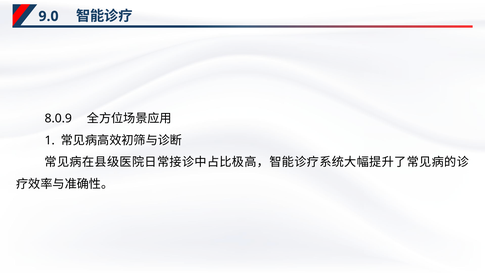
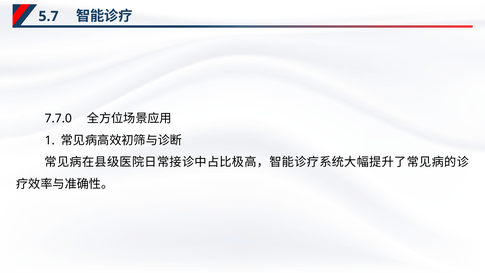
9.0: 9.0 -> 5.7 (48, 16)
8.0.9: 8.0.9 -> 7.7.0 (58, 118)
